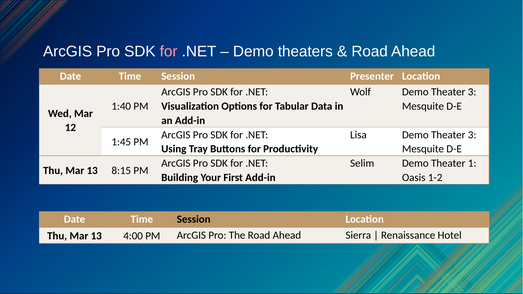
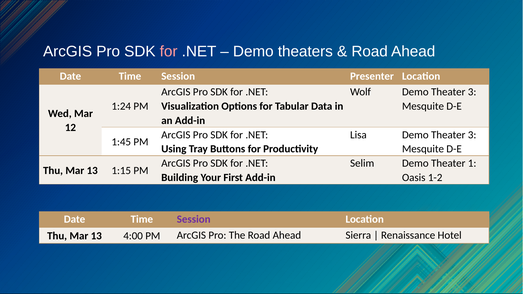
1:40: 1:40 -> 1:24 (121, 106)
8:15: 8:15 -> 1:15 (121, 171)
Session colour: black -> purple (194, 219)
